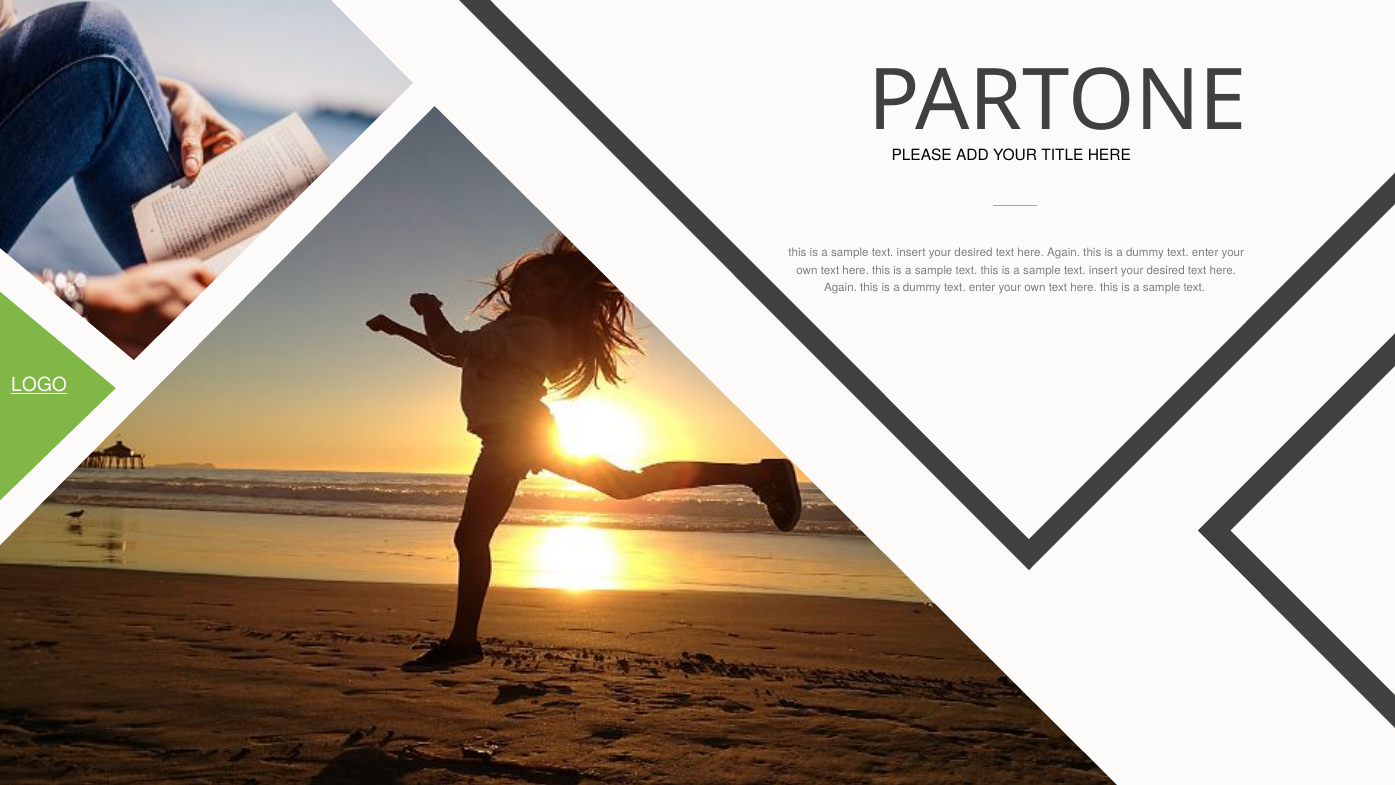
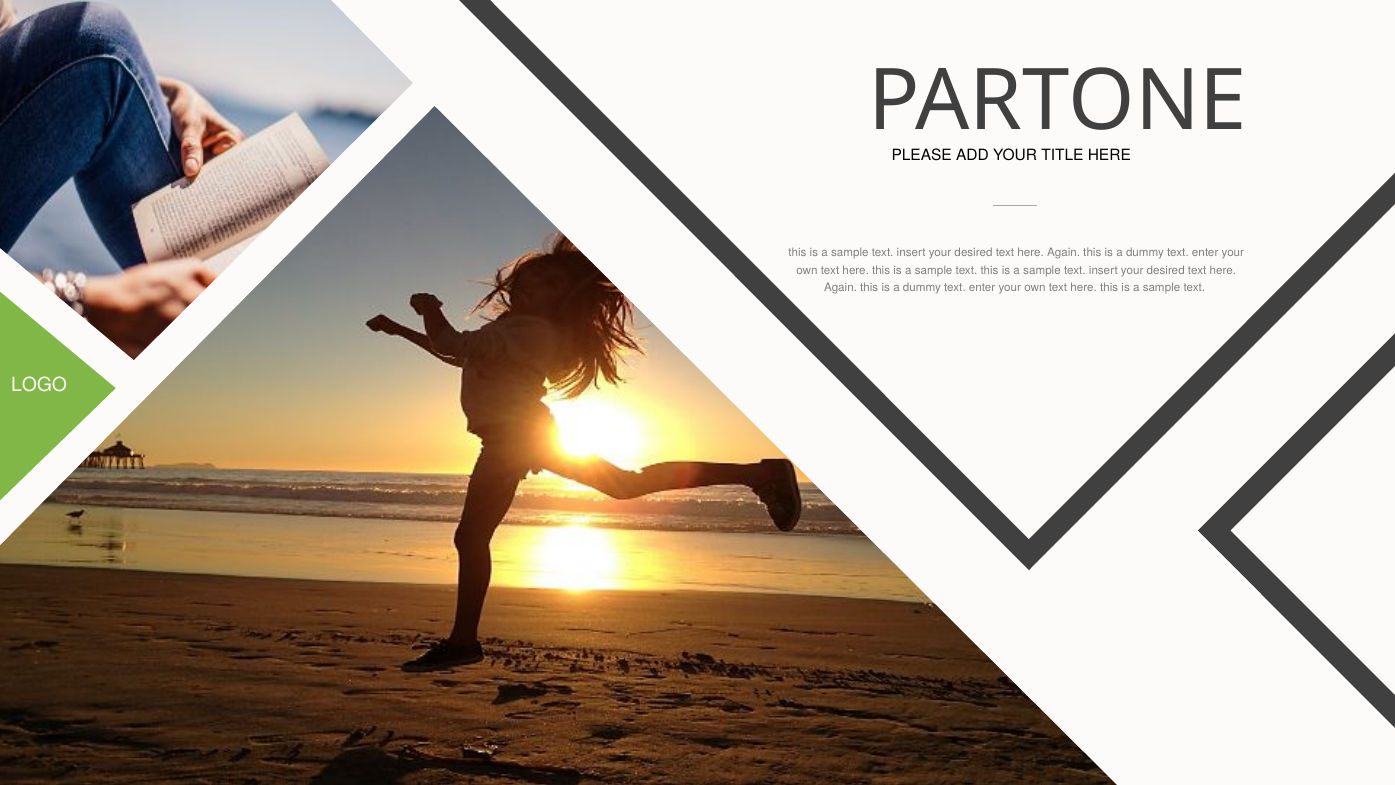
LOGO underline: present -> none (39, 385)
